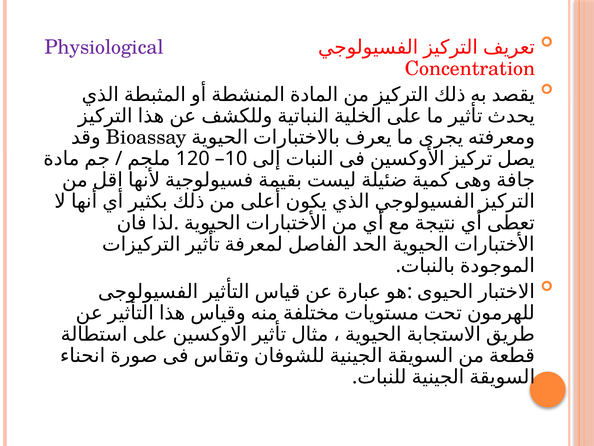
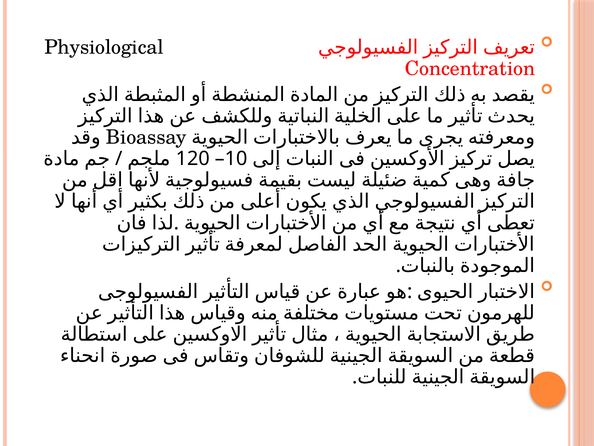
Physiological colour: purple -> black (104, 47)
